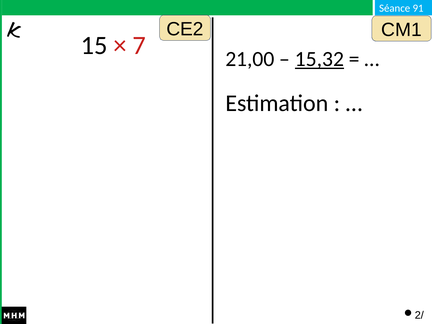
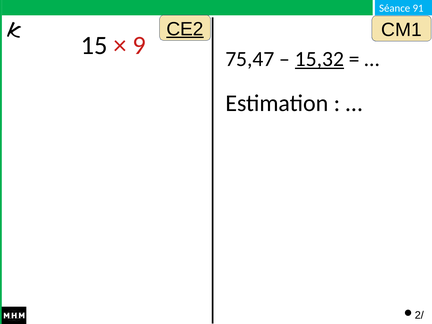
CE2 underline: none -> present (185, 29)
7: 7 -> 9 (139, 45)
21,00: 21,00 -> 75,47 (250, 59)
